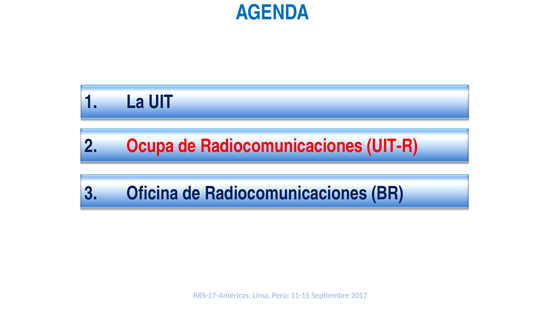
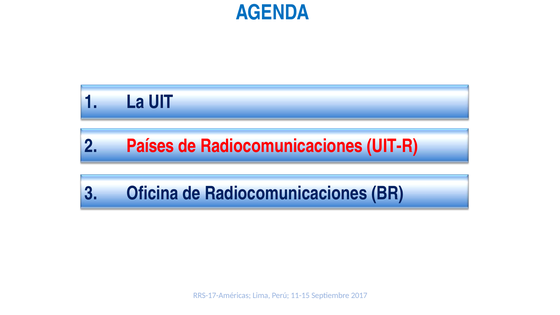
Ocupa: Ocupa -> Países (150, 146)
